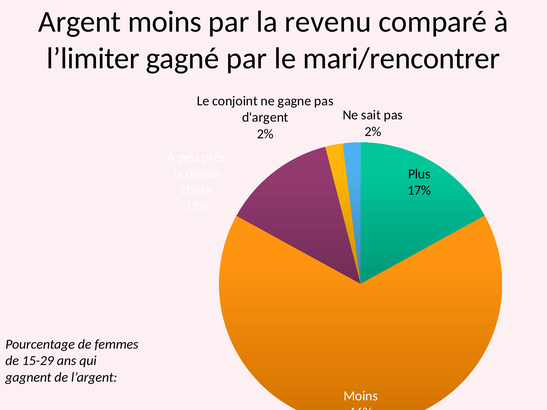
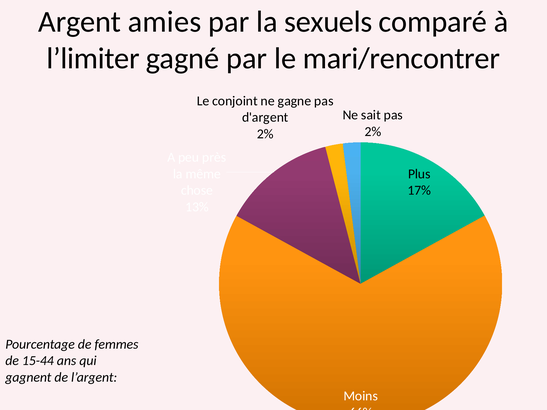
Argent moins: moins -> amies (165, 22)
revenu: revenu -> sexuels (328, 22)
15-29: 15-29 -> 15-44 (38, 361)
